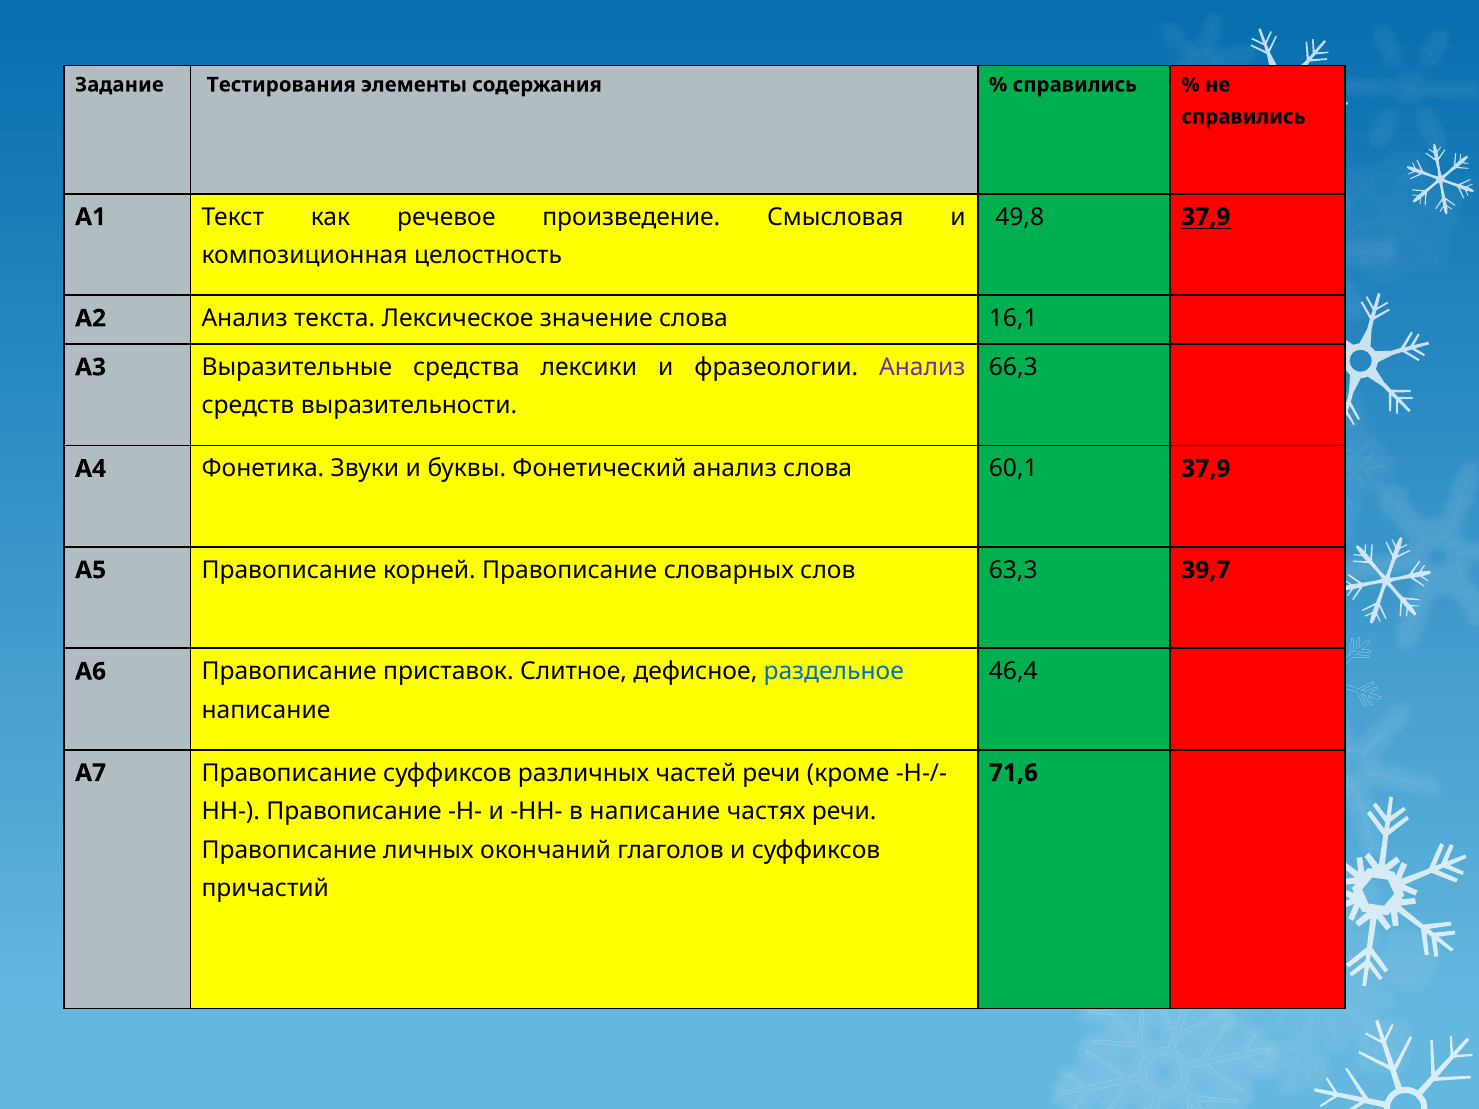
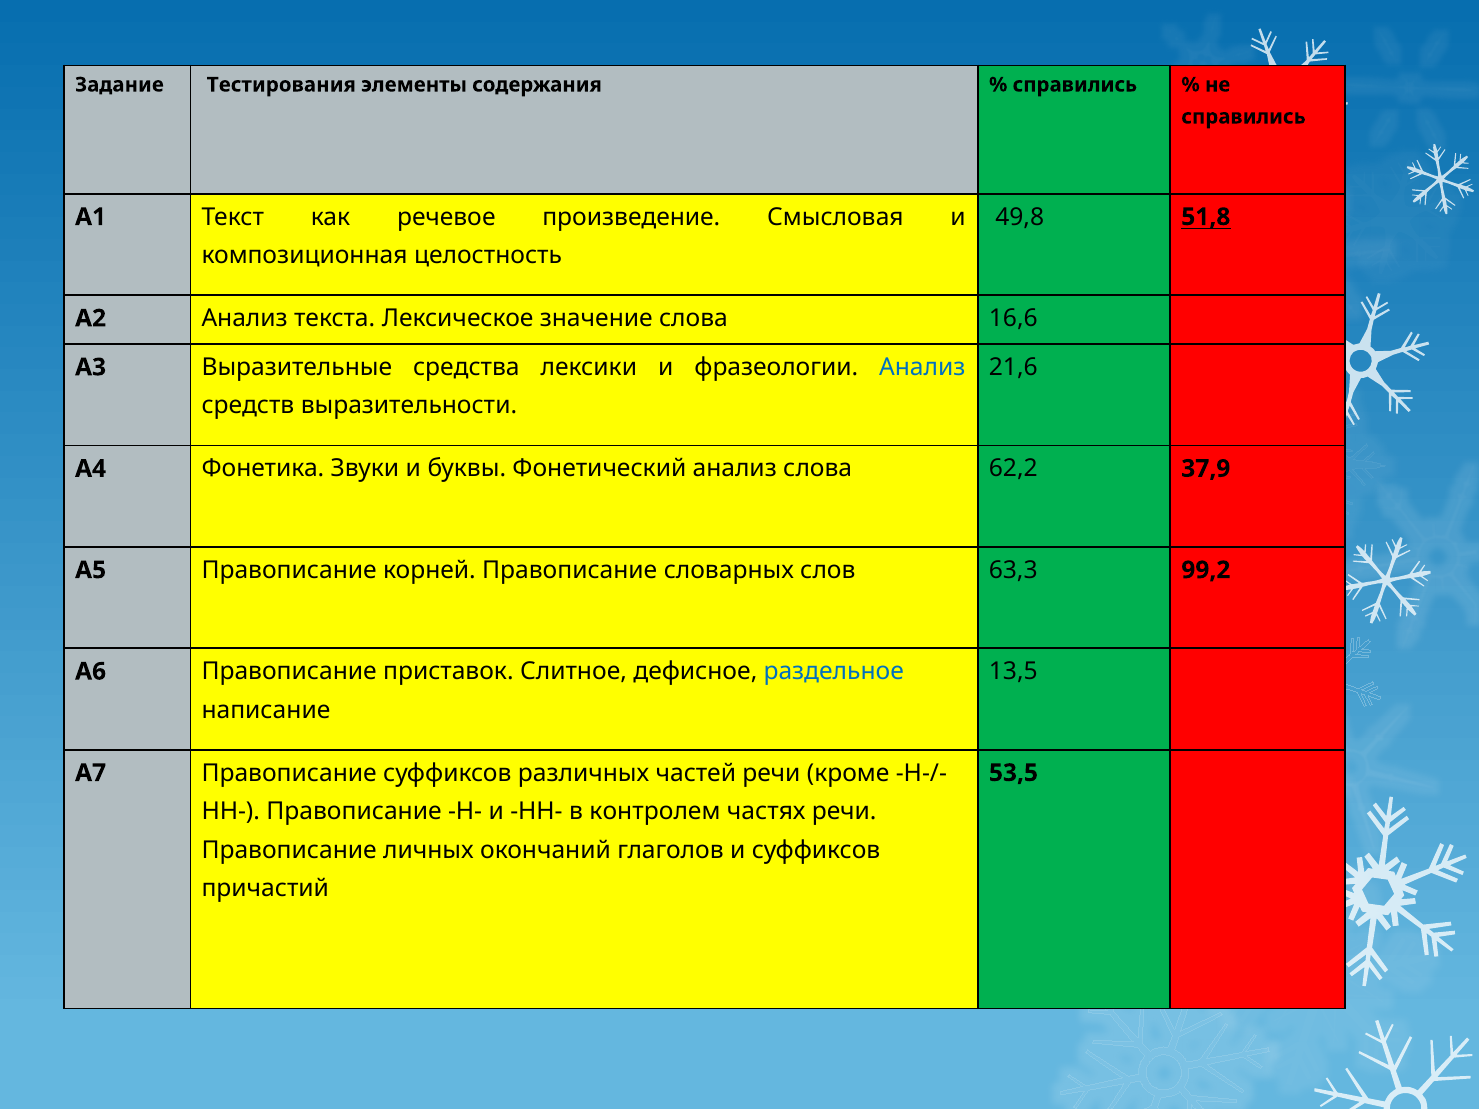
49,8 37,9: 37,9 -> 51,8 (1206, 217)
16,1: 16,1 -> 16,6 (1013, 318)
66,3: 66,3 -> 21,6 (1013, 367)
Анализ colour: purple -> blue (922, 367)
60,1: 60,1 -> 62,2 (1013, 469)
39,7: 39,7 -> 99,2 (1206, 570)
46,4: 46,4 -> 13,5 (1013, 672)
71,6: 71,6 -> 53,5 (1013, 773)
в написание: написание -> контролем (655, 812)
